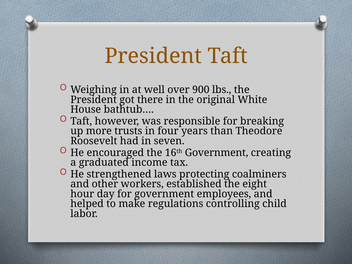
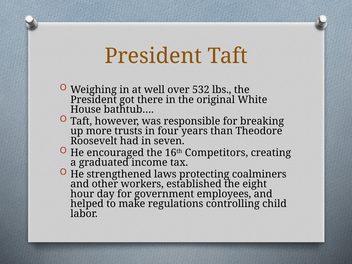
900: 900 -> 532 (201, 90)
16th Government: Government -> Competitors (216, 153)
